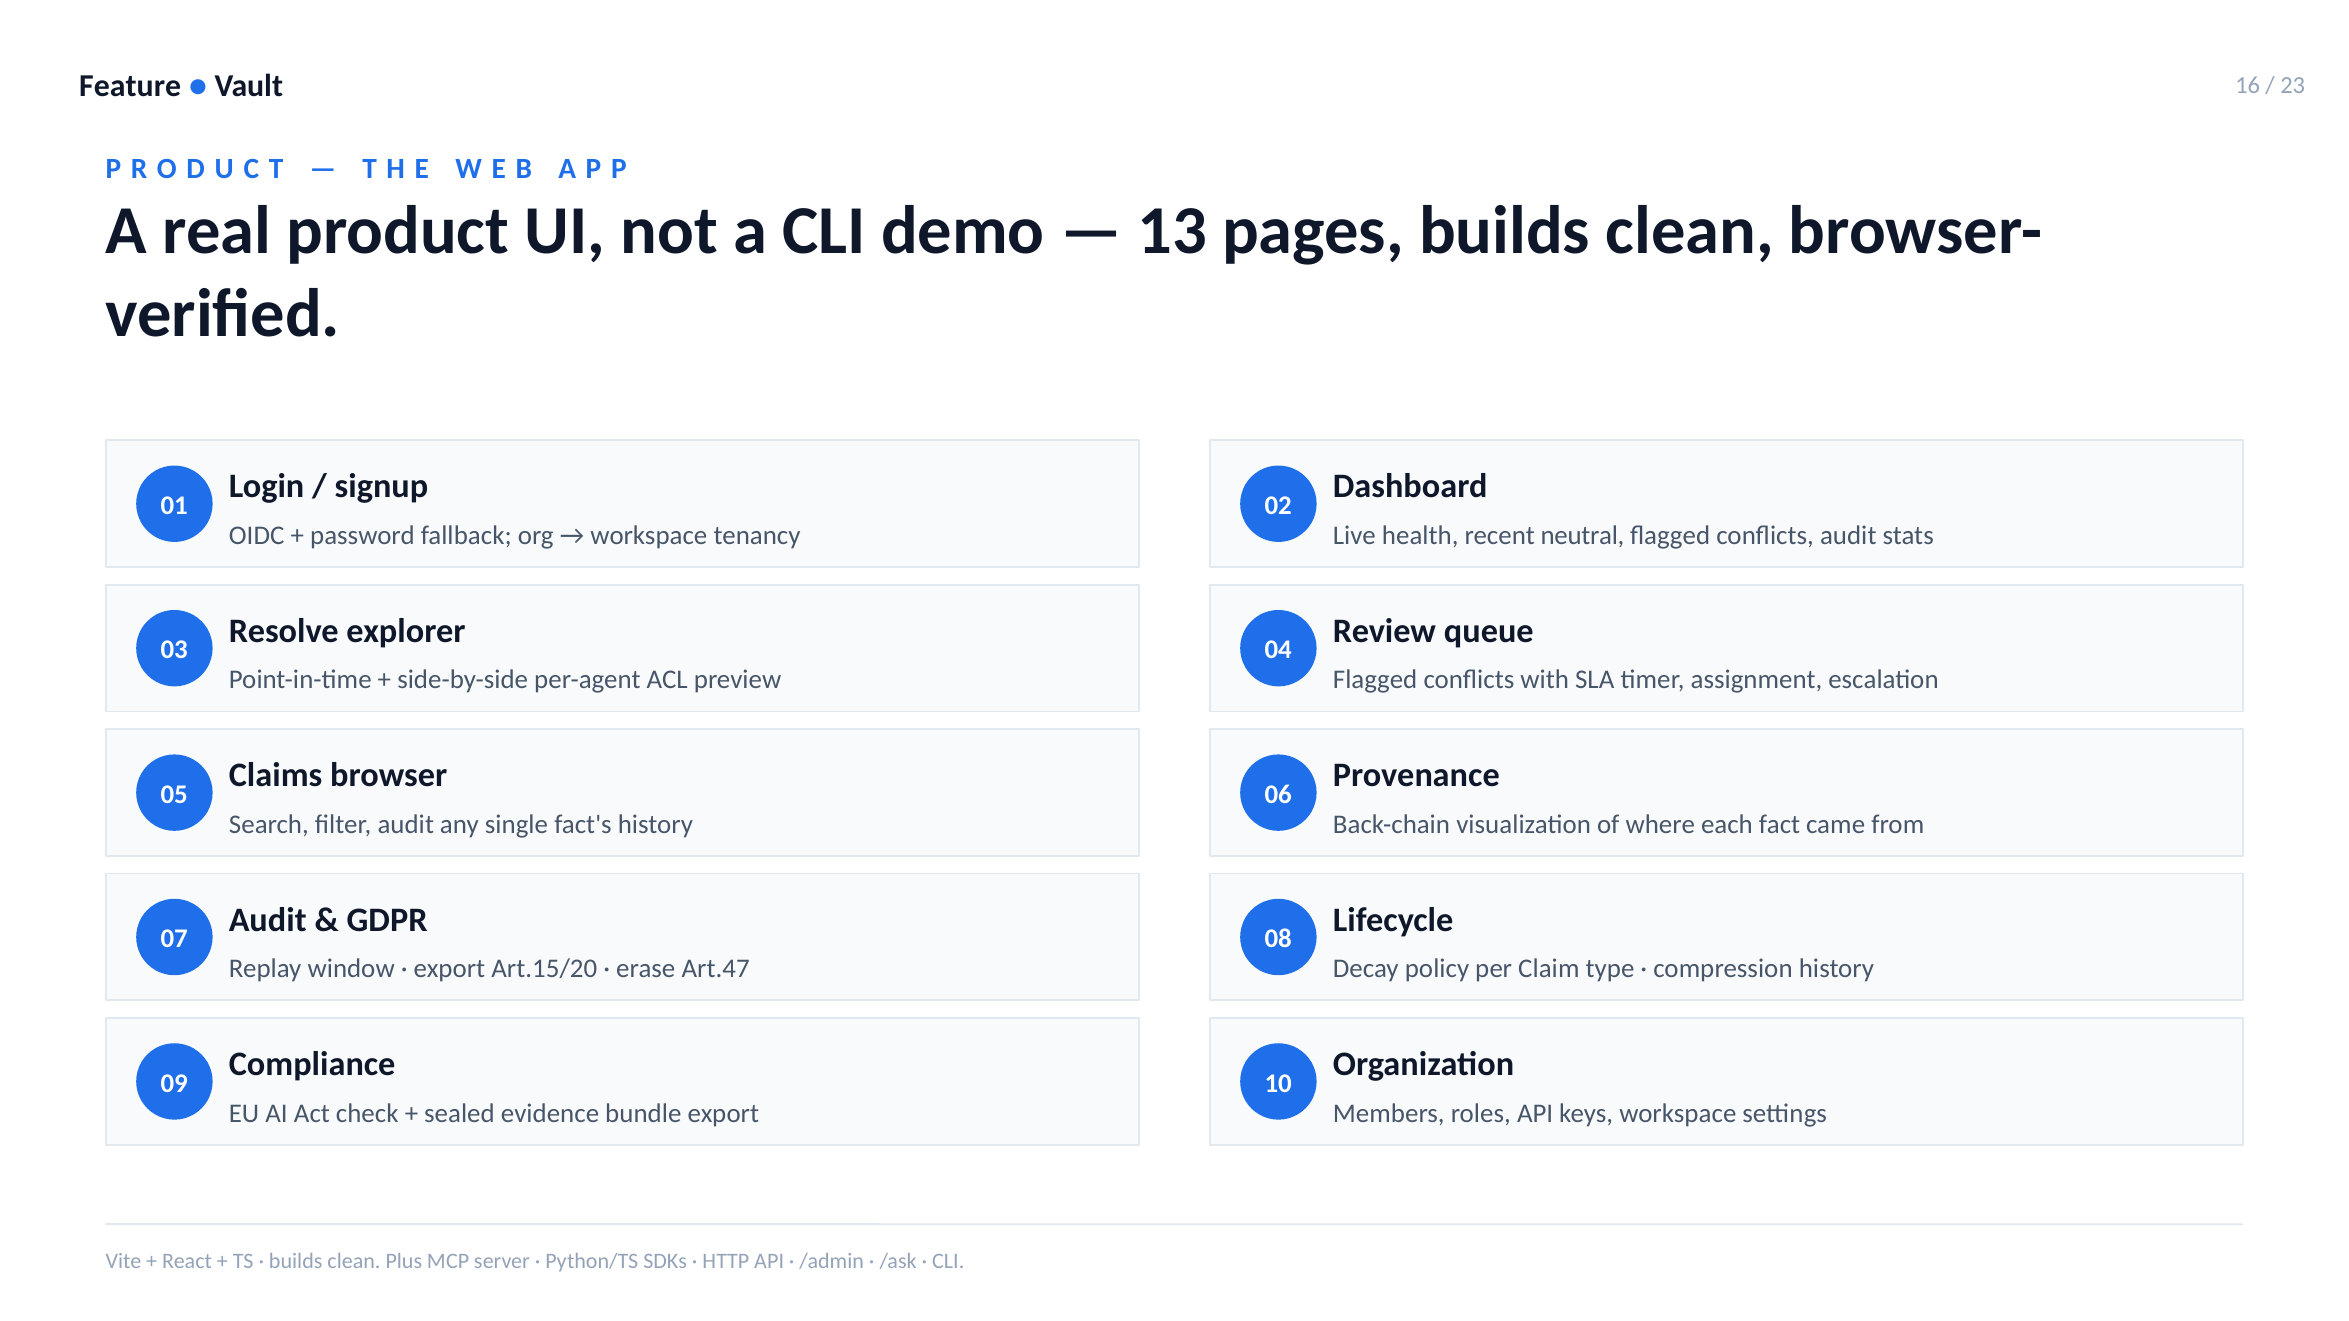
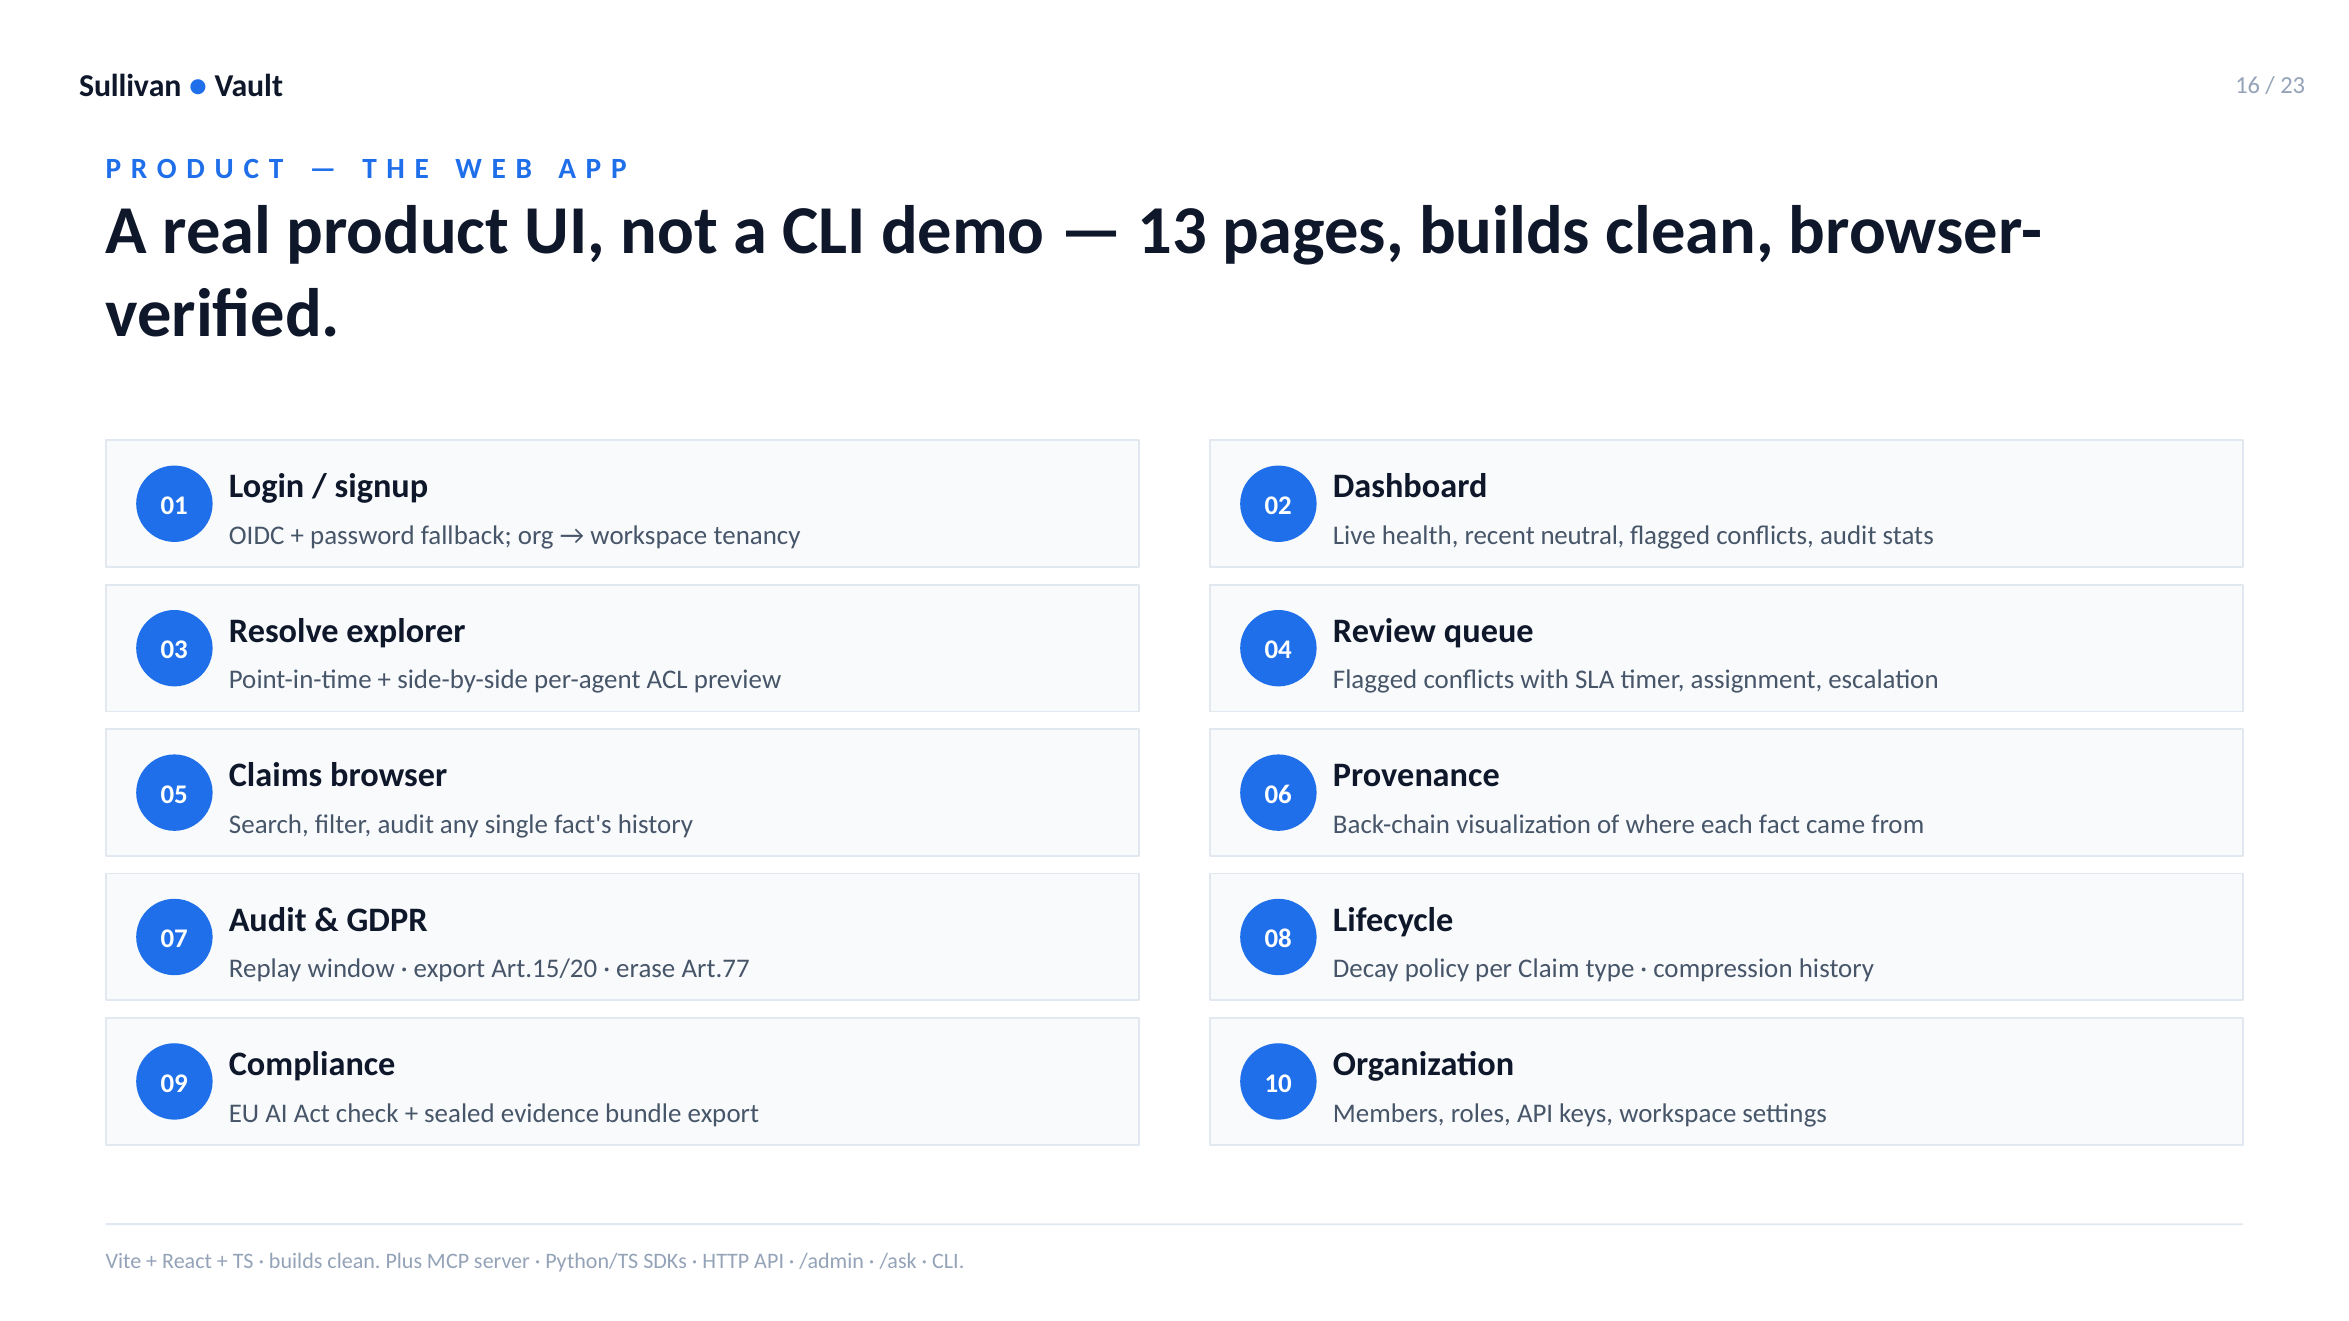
Feature: Feature -> Sullivan (130, 86)
Art.47: Art.47 -> Art.77 (716, 969)
